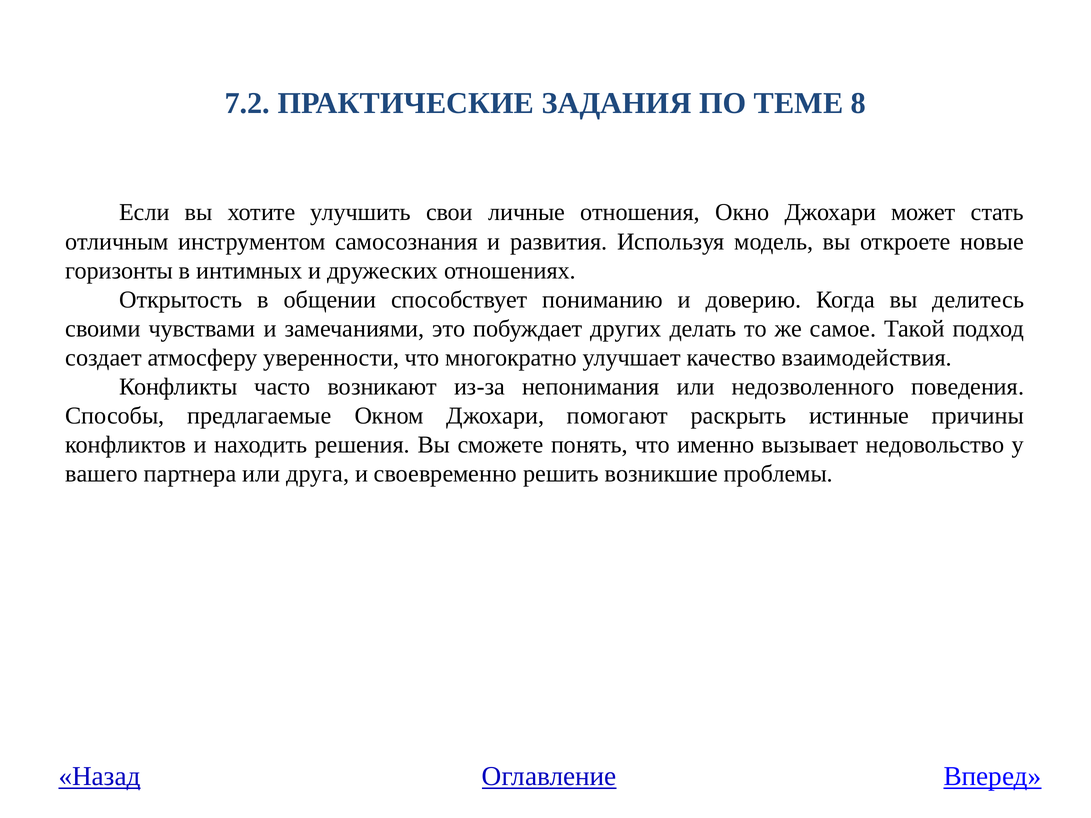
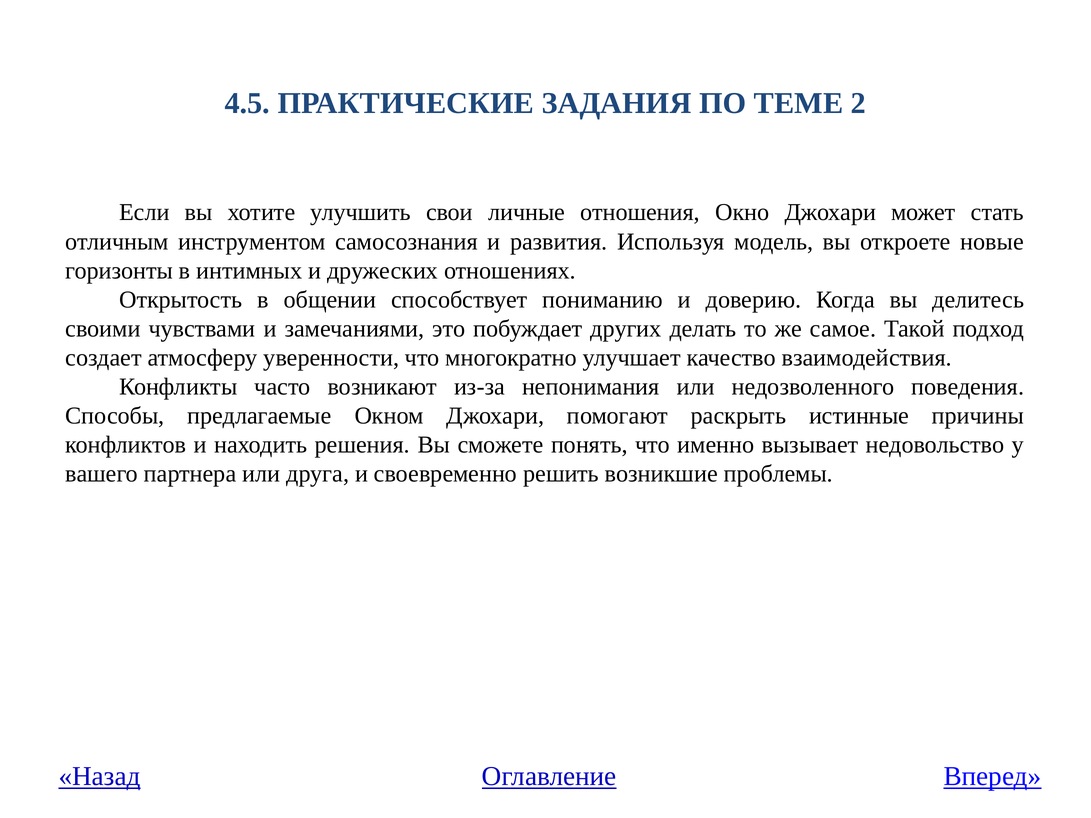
7.2: 7.2 -> 4.5 (247, 103)
8: 8 -> 2 (858, 103)
